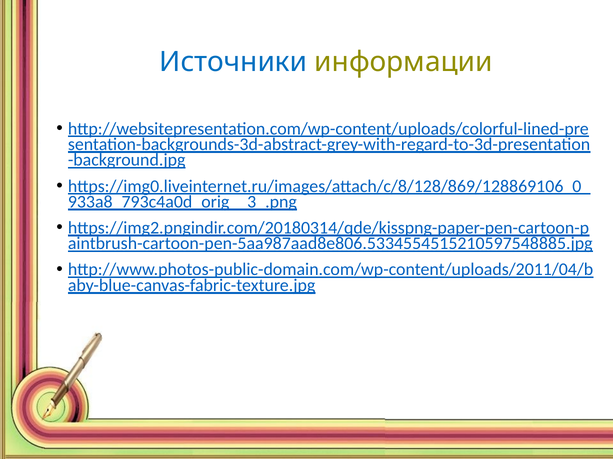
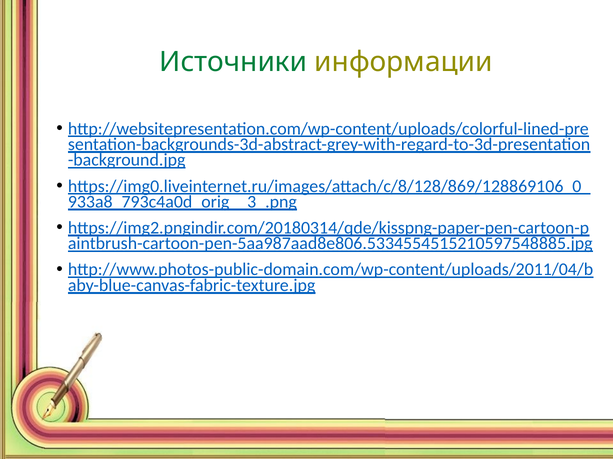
Источники colour: blue -> green (233, 62)
